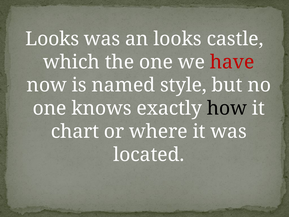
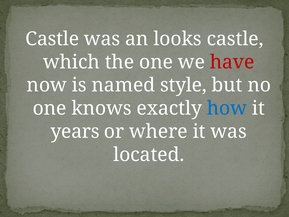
Looks: Looks -> Castle (52, 39)
how colour: black -> blue (227, 108)
chart: chart -> years (75, 131)
